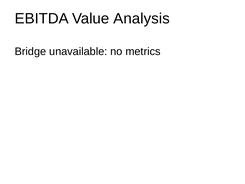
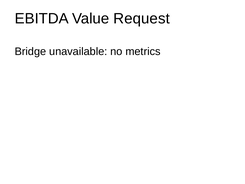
Analysis: Analysis -> Request (142, 19)
